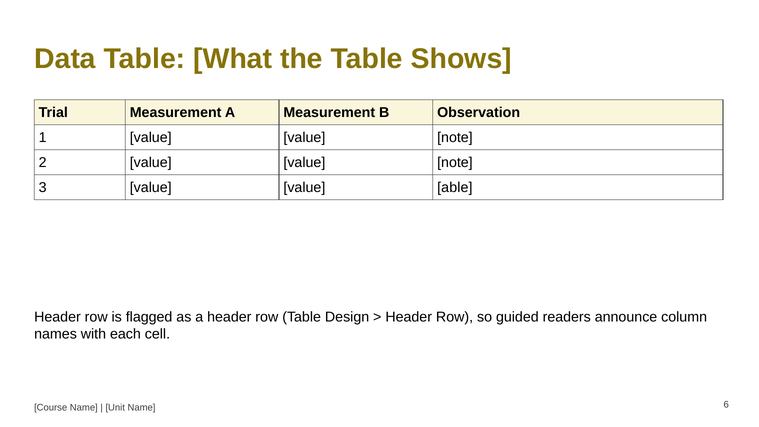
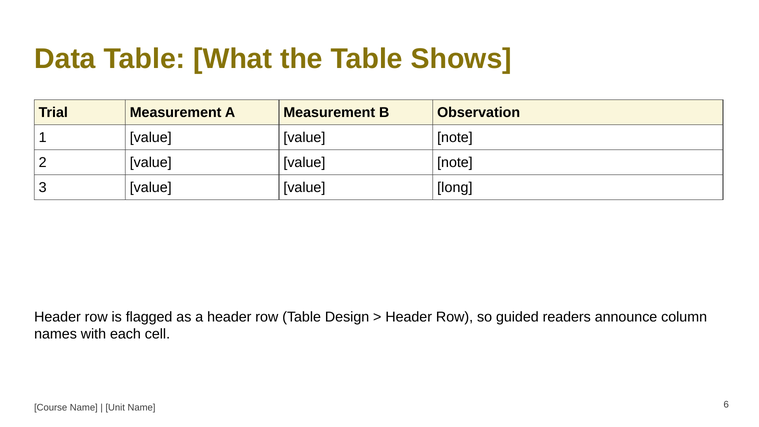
able: able -> long (455, 188)
